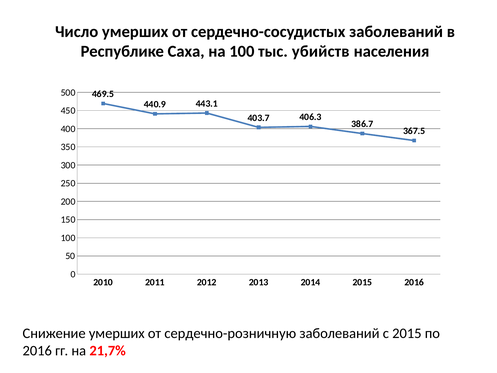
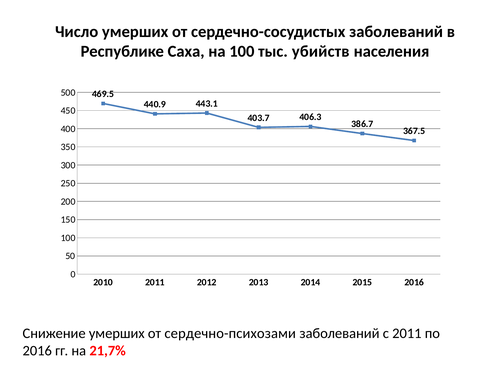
сердечно-розничную: сердечно-розничную -> сердечно-психозами (230, 333)
с 2015: 2015 -> 2011 (407, 333)
